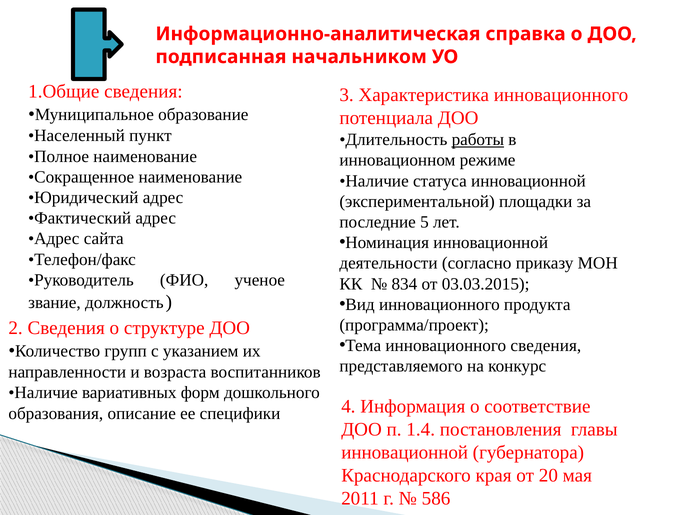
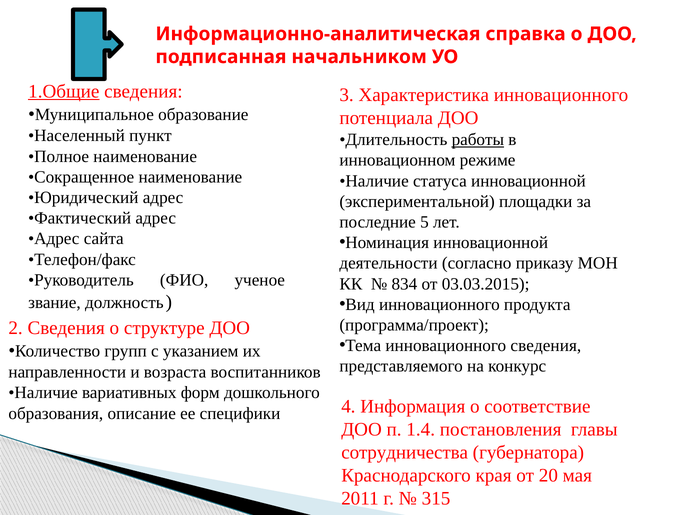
1.Общие underline: none -> present (64, 91)
инновационной: инновационной -> сотрудничества (405, 453)
586: 586 -> 315 (436, 499)
